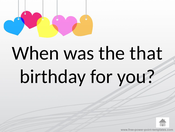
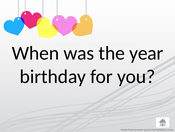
that: that -> year (146, 53)
